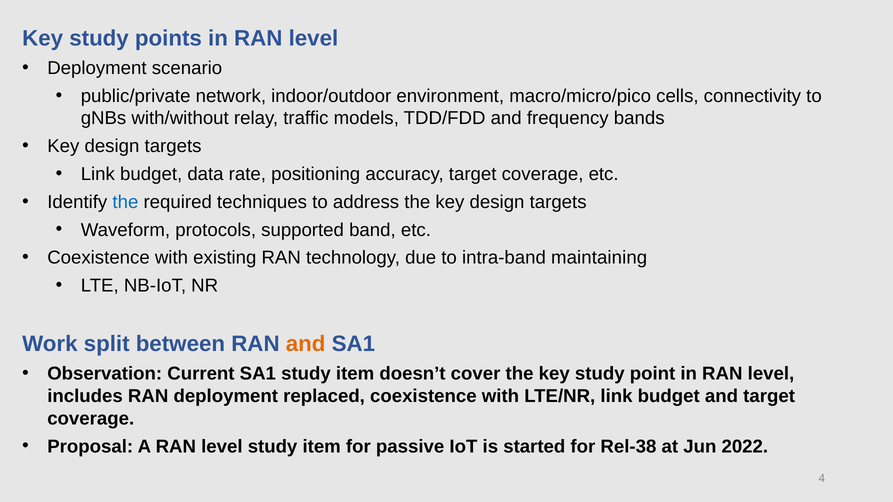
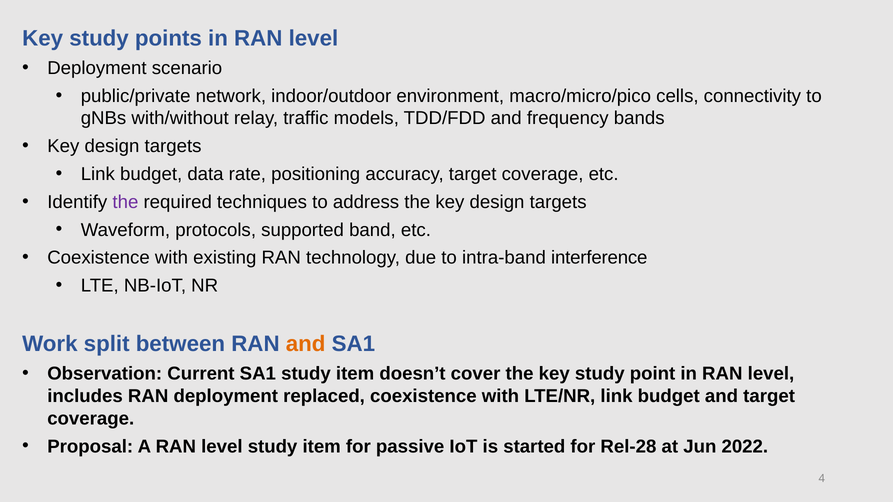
the colour: blue -> purple (125, 202)
maintaining: maintaining -> interference (599, 258)
Rel-38: Rel-38 -> Rel-28 (628, 447)
